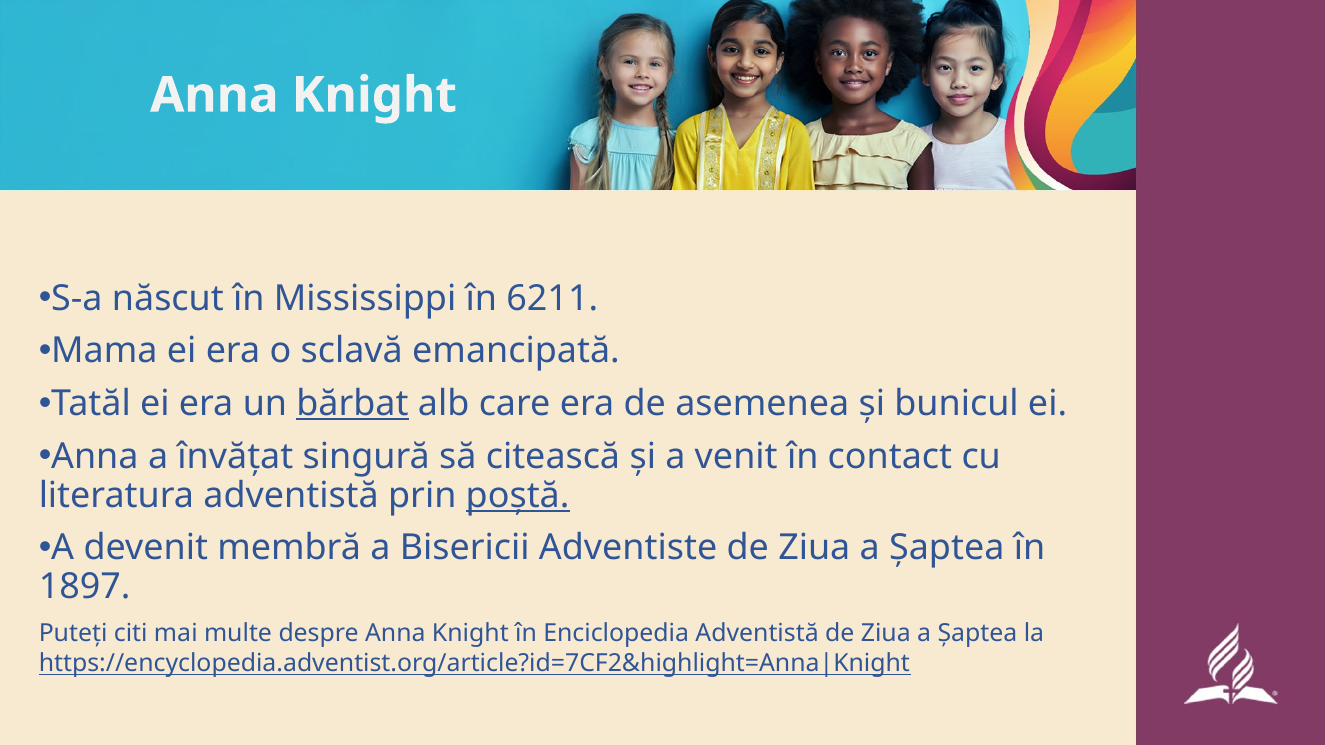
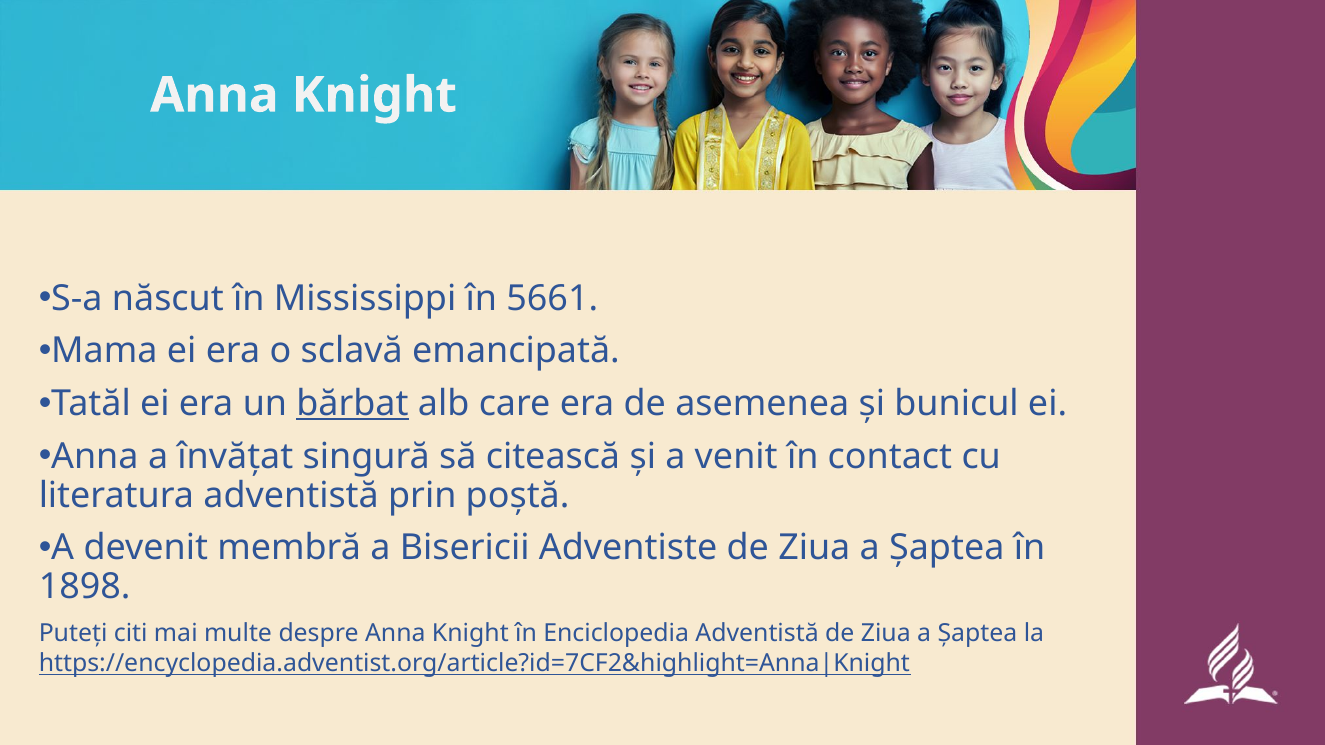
6211: 6211 -> 5661 (552, 299)
poștă underline: present -> none (518, 495)
1897: 1897 -> 1898 (85, 587)
